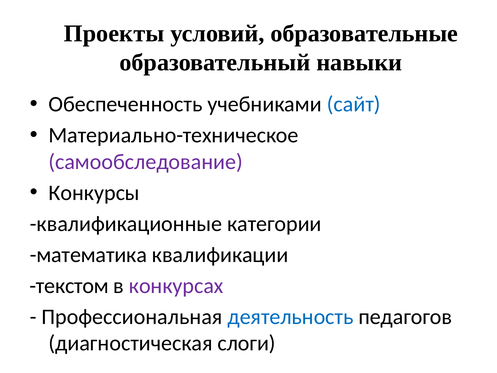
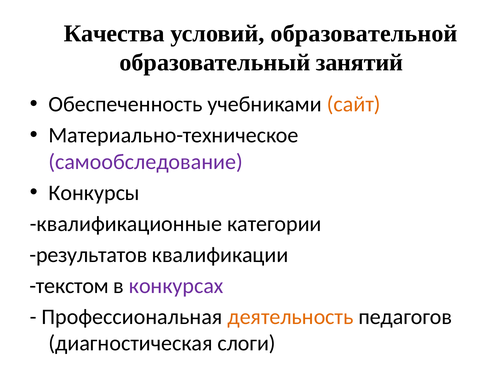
Проекты: Проекты -> Качества (114, 34)
образовательные: образовательные -> образовательной (364, 34)
навыки: навыки -> занятий (359, 63)
сайт colour: blue -> orange (354, 104)
математика: математика -> результатов (88, 255)
деятельность colour: blue -> orange (290, 317)
